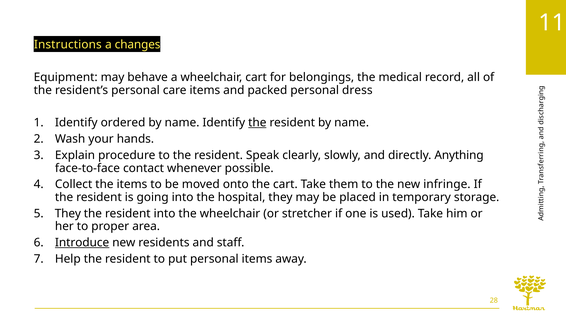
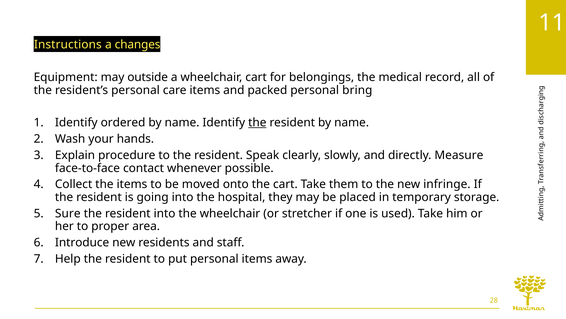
behave: behave -> outside (148, 77)
dress: dress -> bring (357, 90)
Anything: Anything -> Measure (459, 155)
They: They -> Sure (68, 213)
Introduce underline: present -> none (82, 242)
